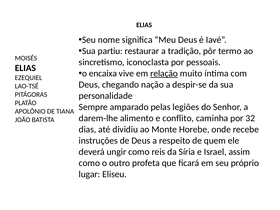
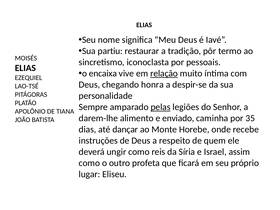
nação: nação -> honra (152, 85)
pelas underline: none -> present (161, 107)
conflito: conflito -> enviado (178, 118)
32: 32 -> 35 (250, 118)
dividiu: dividiu -> dançar (125, 129)
